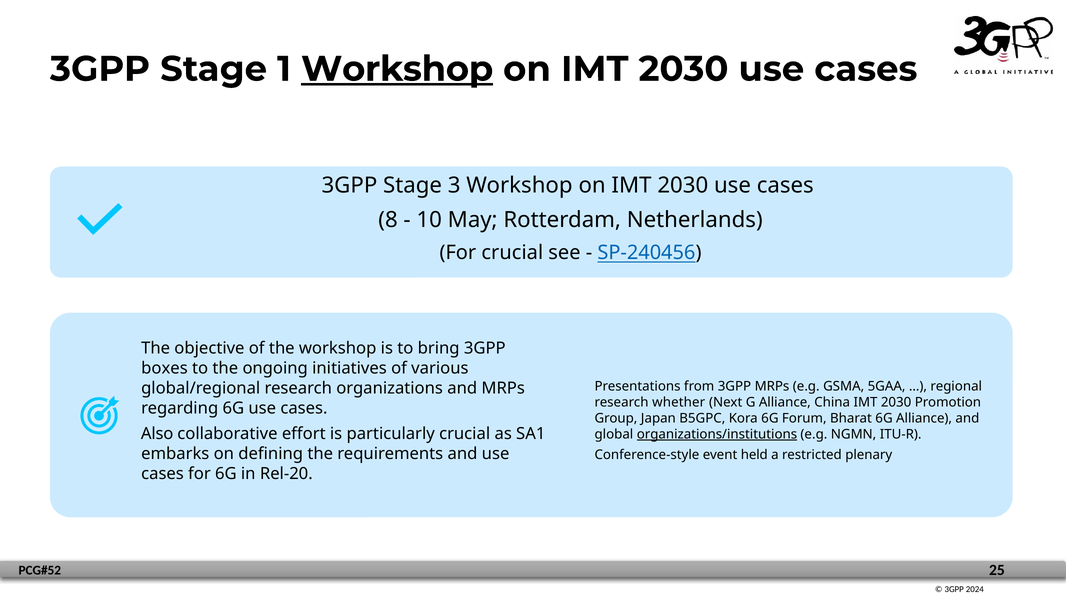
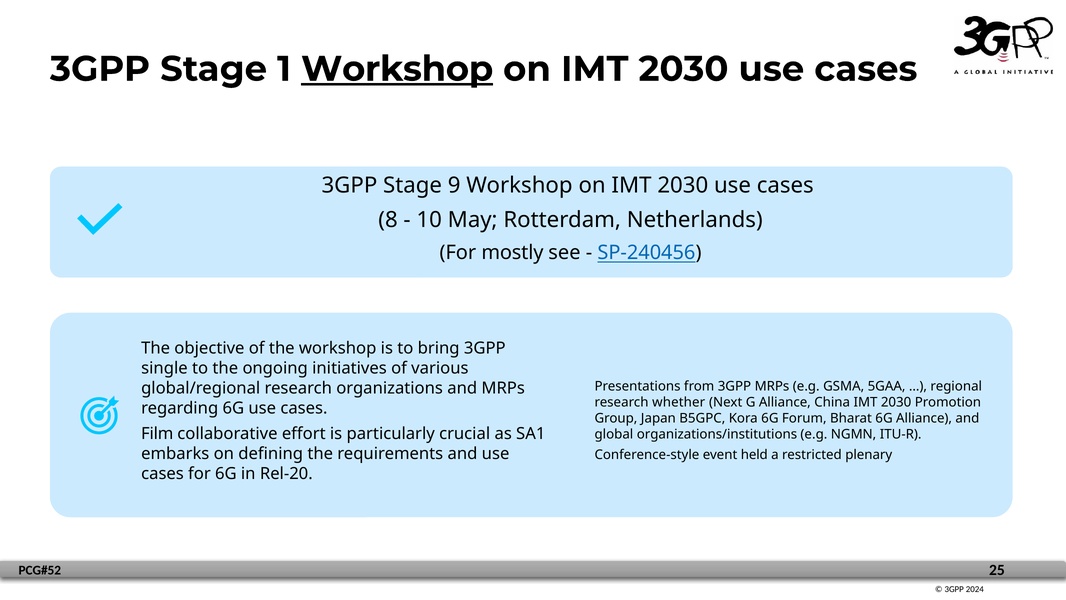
3: 3 -> 9 (454, 185)
For crucial: crucial -> mostly (512, 253)
boxes: boxes -> single (164, 368)
Also: Also -> Film (157, 434)
organizations/institutions underline: present -> none (717, 434)
